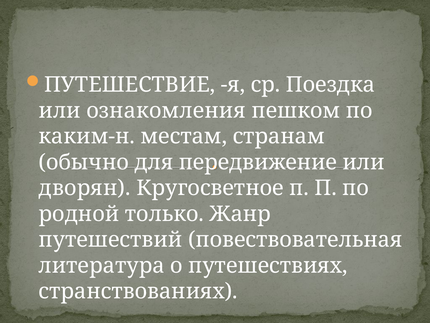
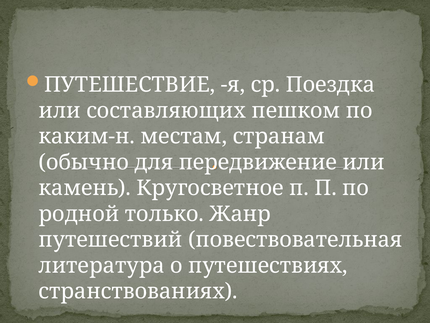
ознакомления: ознакомления -> составляющих (166, 110)
дворян: дворян -> камень (85, 188)
